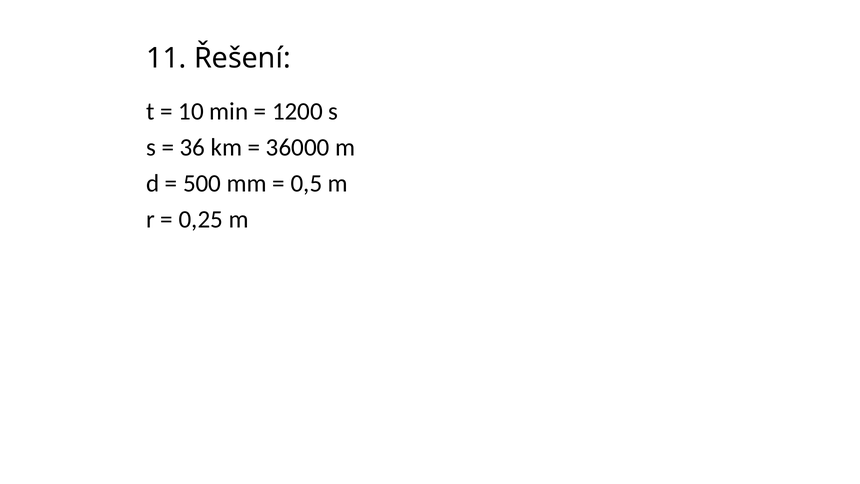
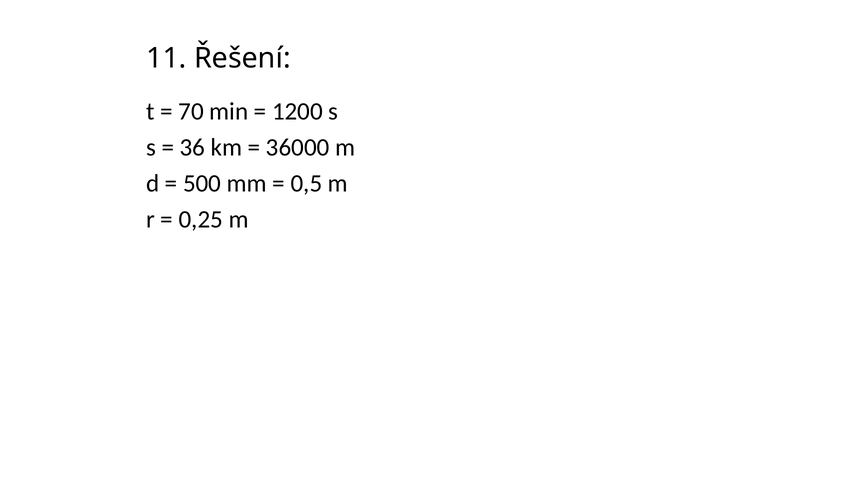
10: 10 -> 70 (191, 111)
